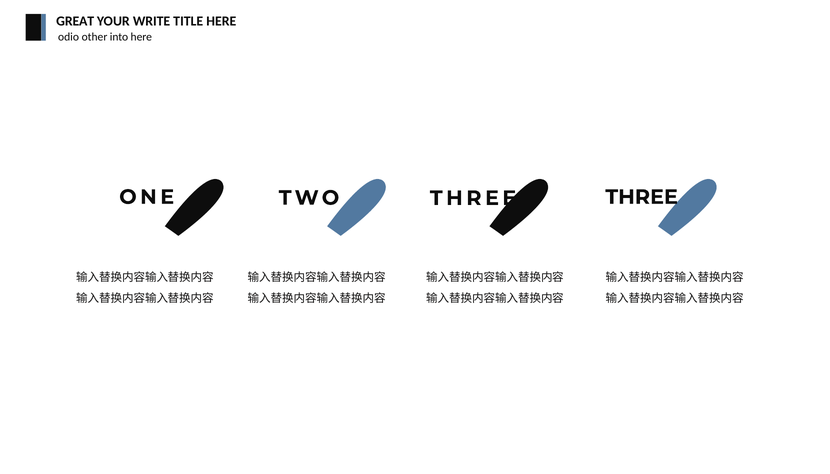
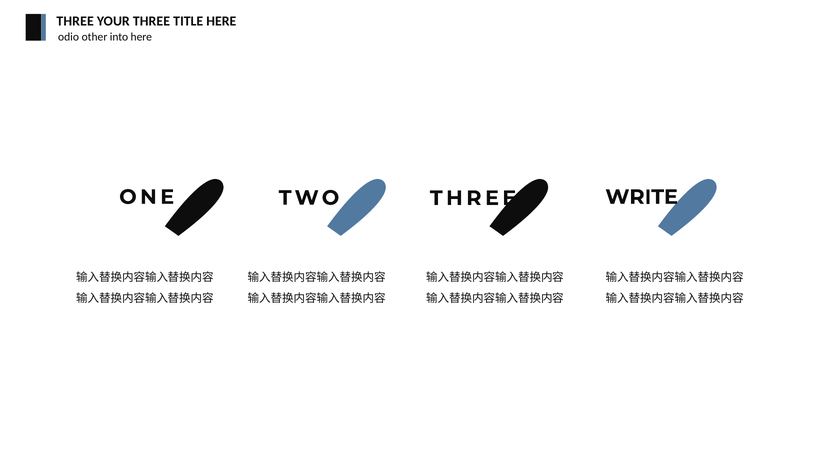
GREAT: GREAT -> THREE (75, 21)
YOUR WRITE: WRITE -> THREE (151, 21)
THREE THREE: THREE -> WRITE (642, 197)
